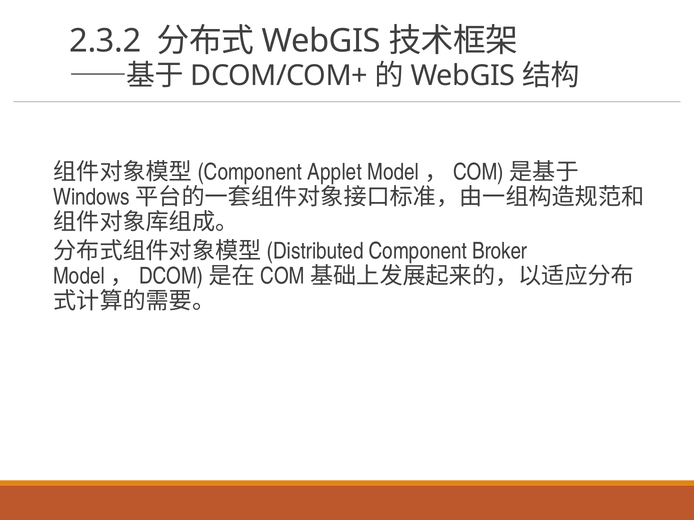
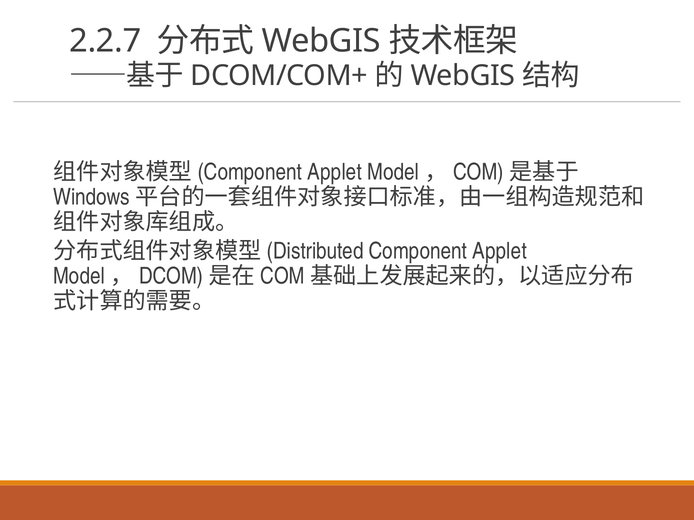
2.3.2: 2.3.2 -> 2.2.7 (105, 41)
Component Broker: Broker -> Applet (500, 251)
